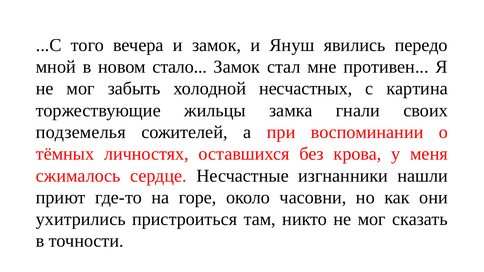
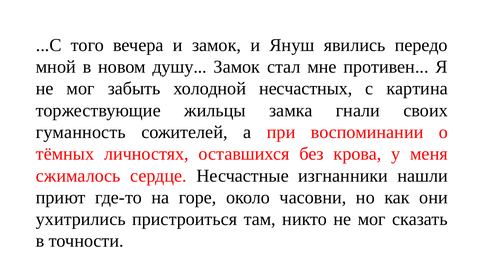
стало: стало -> душу (180, 67)
подземелья: подземелья -> гуманность (81, 132)
